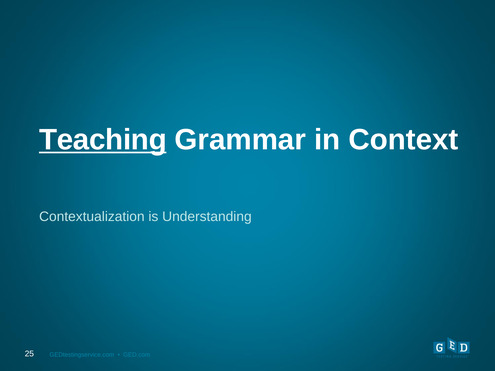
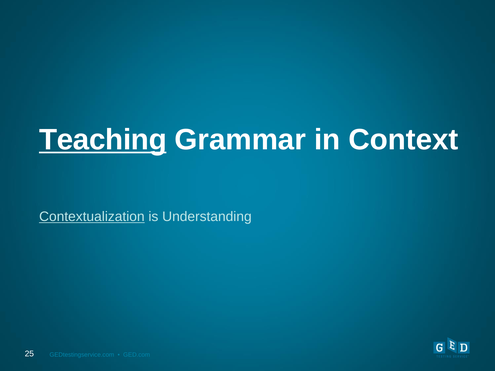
Contextualization underline: none -> present (92, 217)
